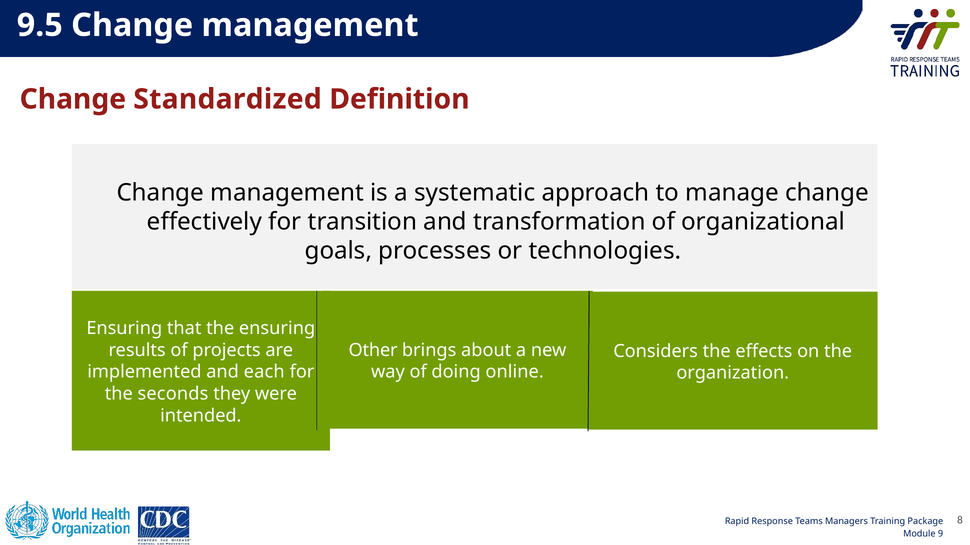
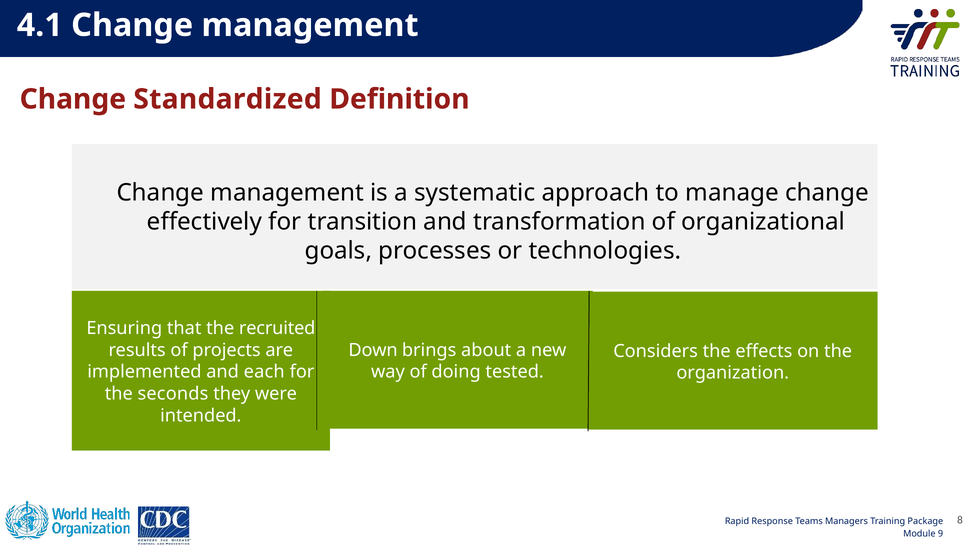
9.5: 9.5 -> 4.1 (40, 25)
the ensuring: ensuring -> recruited (277, 329)
Other: Other -> Down (373, 351)
online: online -> tested (515, 372)
